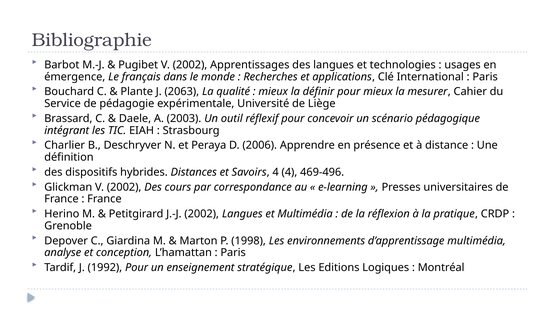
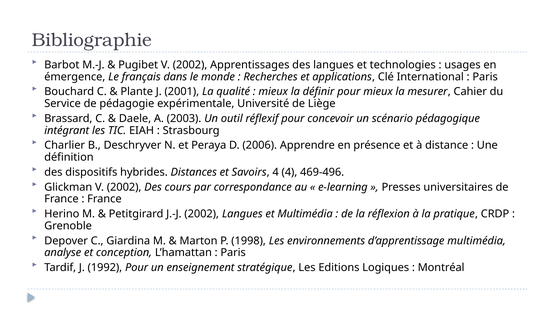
2063: 2063 -> 2001 (182, 92)
